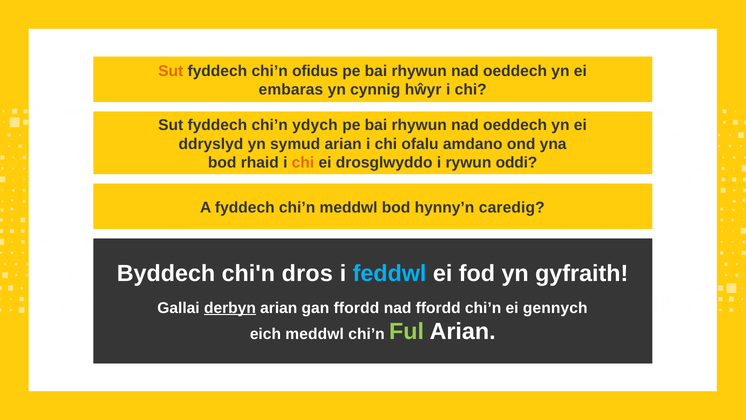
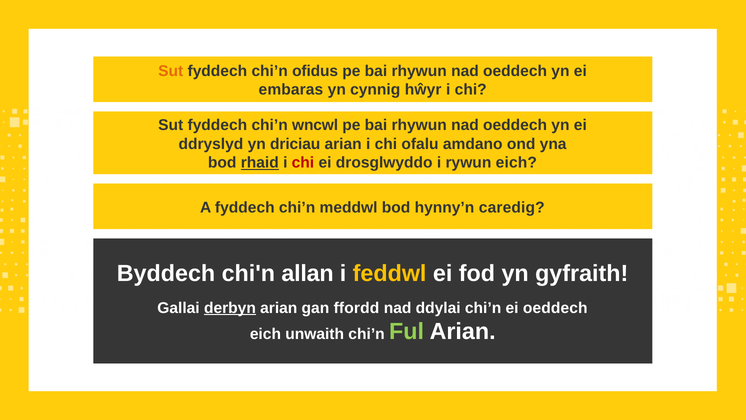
ydych: ydych -> wncwl (315, 125)
symud: symud -> driciau (295, 144)
rhaid underline: none -> present (260, 162)
chi colour: orange -> red (303, 162)
rywun oddi: oddi -> eich (516, 162)
dros: dros -> allan (308, 273)
feddwl colour: light blue -> yellow (390, 273)
nad ffordd: ffordd -> ddylai (438, 308)
ei gennych: gennych -> oeddech (555, 308)
eich meddwl: meddwl -> unwaith (315, 334)
